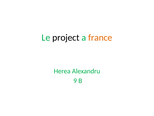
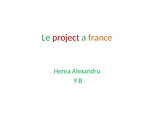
project colour: black -> red (66, 37)
